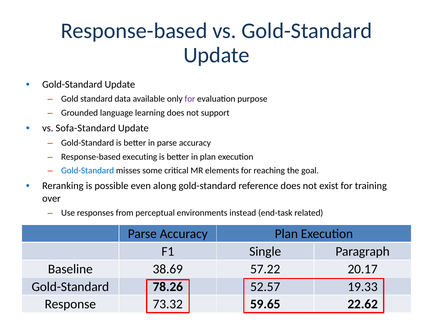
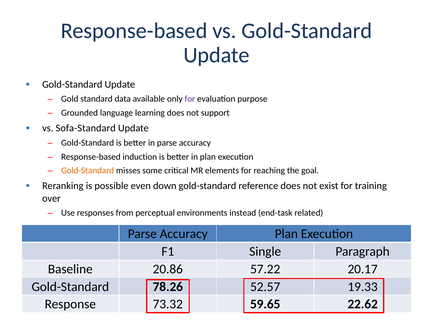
executing: executing -> induction (140, 157)
Gold-Standard colour: blue -> orange (88, 170)
along: along -> down (165, 186)
38.69: 38.69 -> 20.86 (168, 269)
